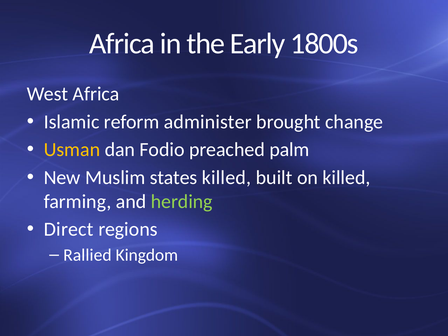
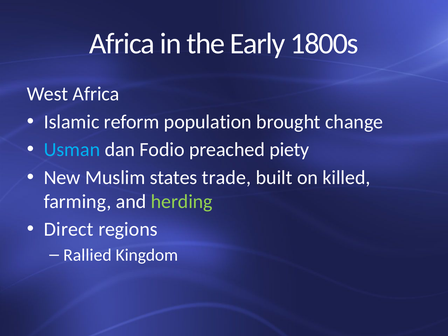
administer: administer -> population (208, 122)
Usman colour: yellow -> light blue (72, 150)
palm: palm -> piety (289, 150)
states killed: killed -> trade (227, 178)
